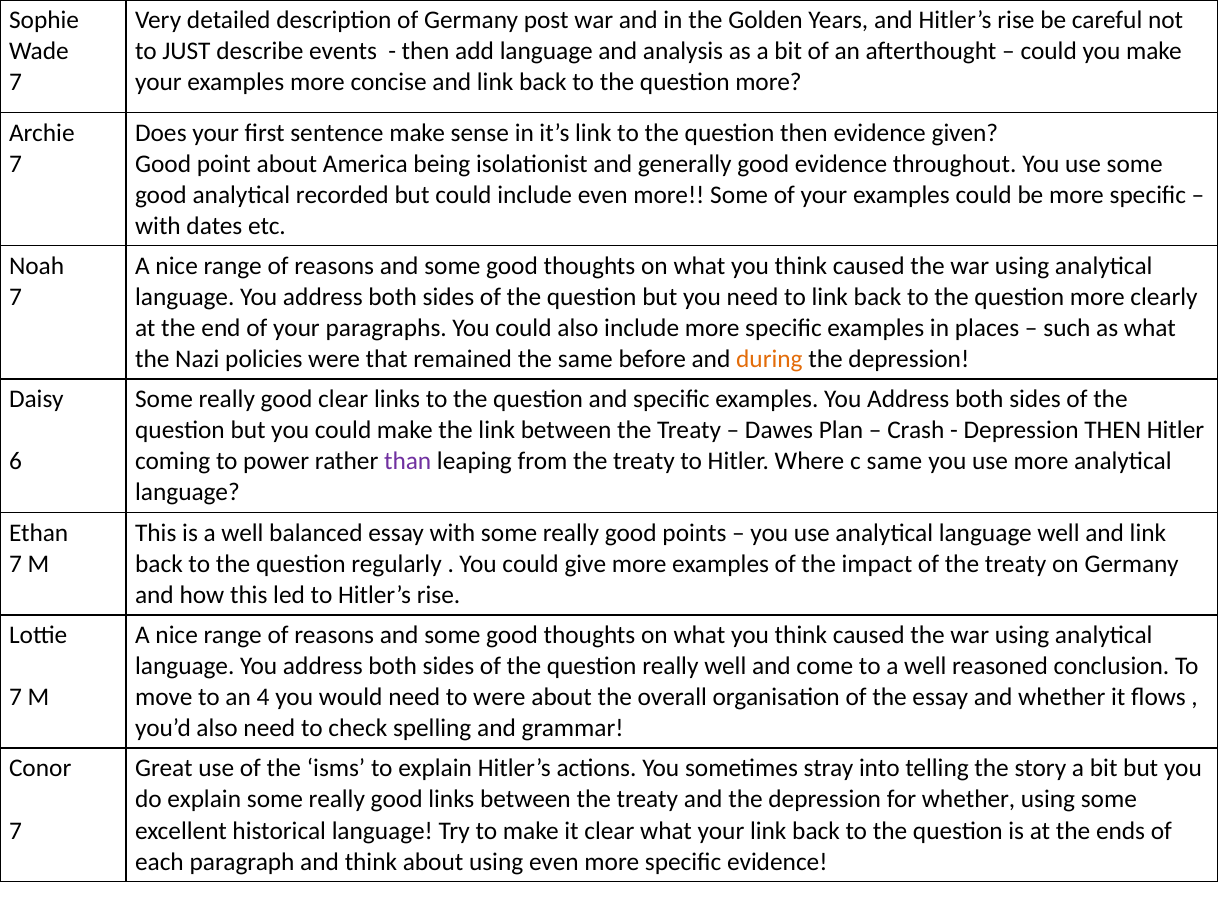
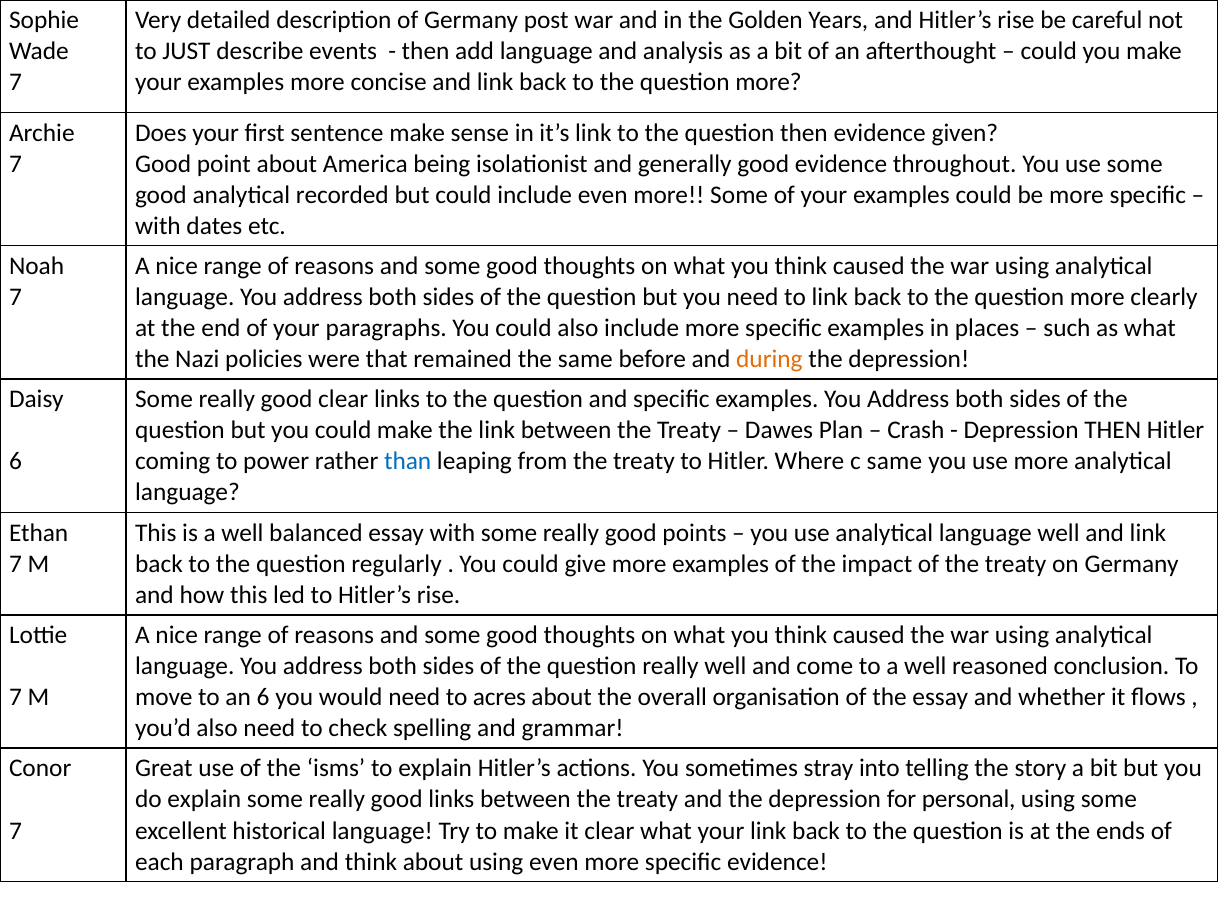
than colour: purple -> blue (408, 462)
an 4: 4 -> 6 (263, 698)
to were: were -> acres (500, 698)
for whether: whether -> personal (969, 800)
